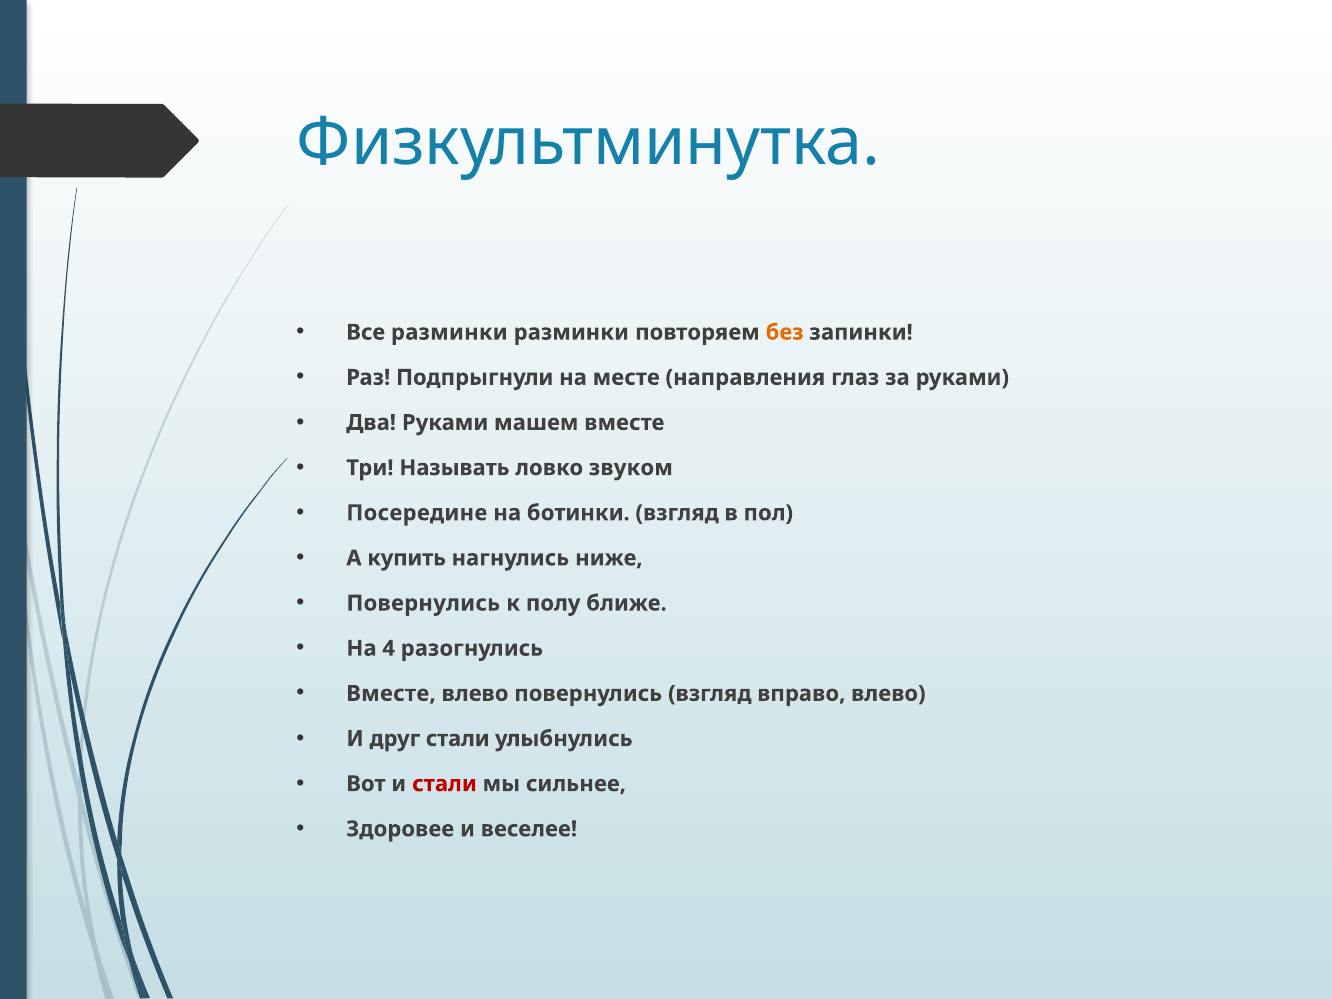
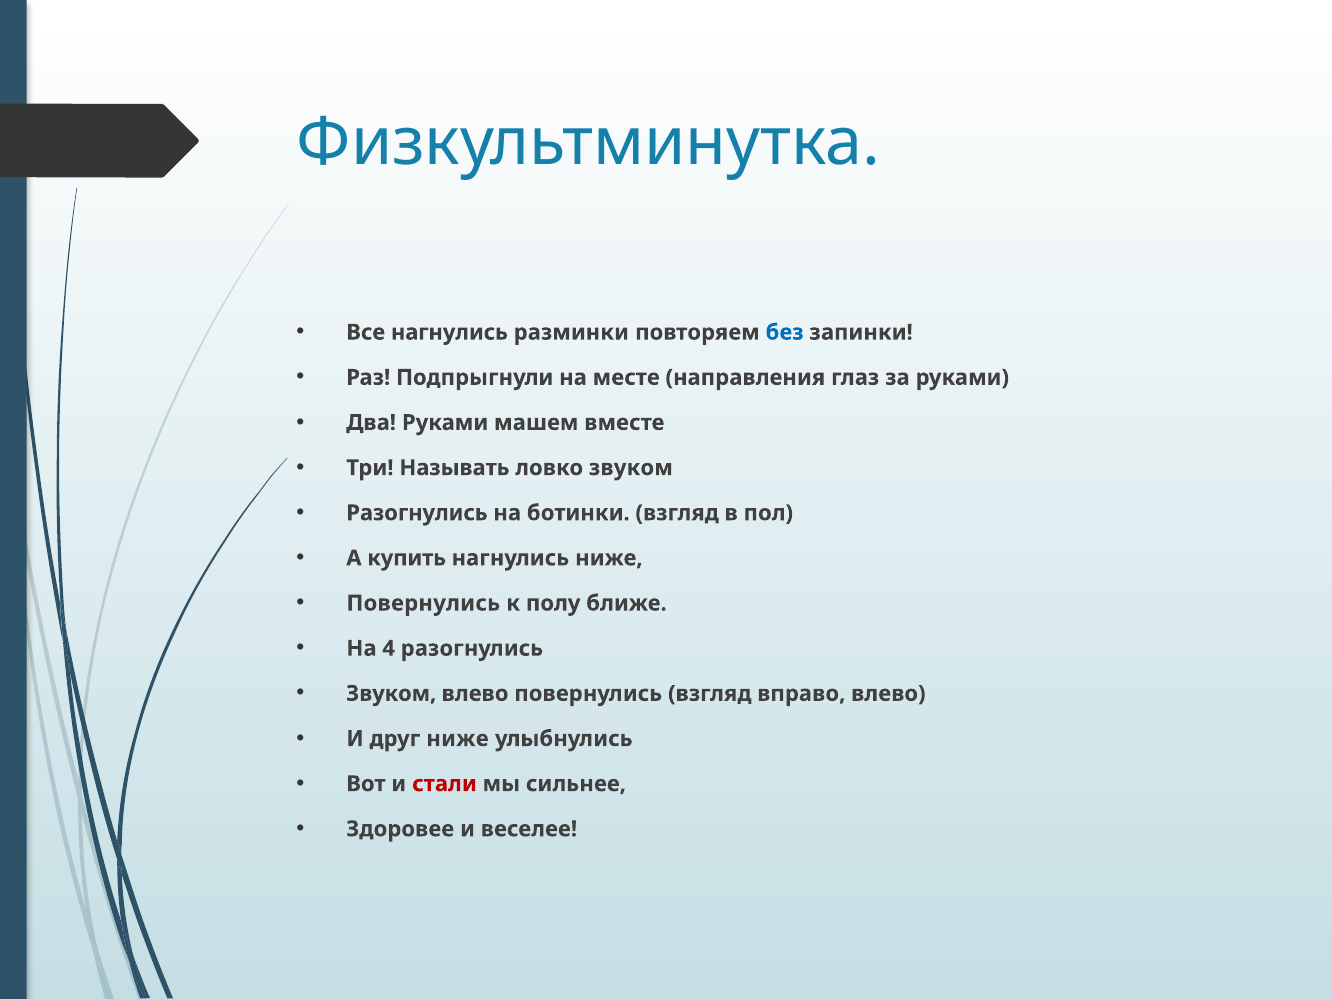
Все разминки: разминки -> нагнулись (449, 332)
без colour: orange -> blue (785, 332)
Посередине: Посередине -> Разогнулись (417, 513)
Вместе: Вместе -> Звуком (391, 694)
друг стали: стали -> ниже (457, 739)
